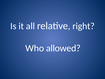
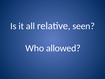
right: right -> seen (84, 26)
